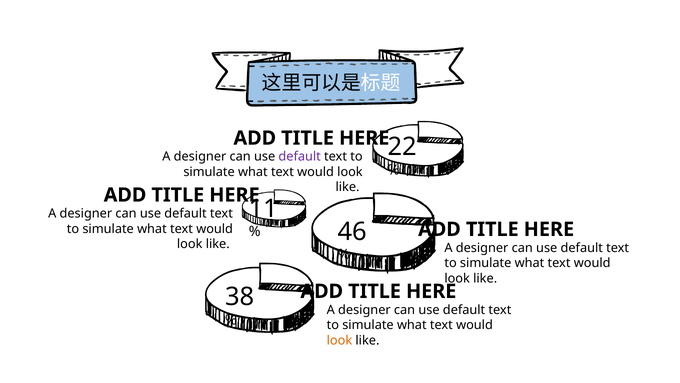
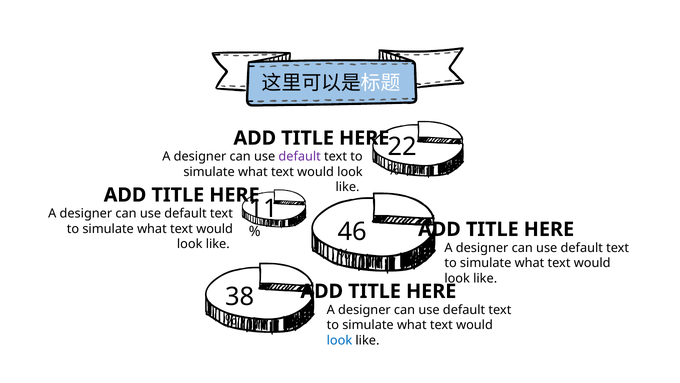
look colour: orange -> blue (339, 340)
